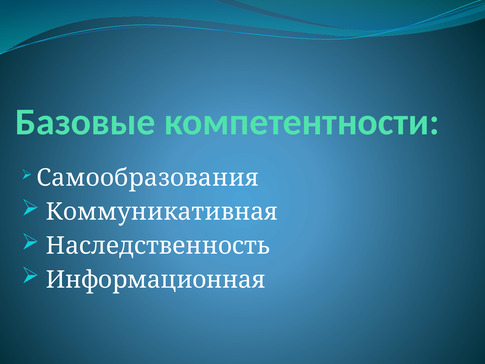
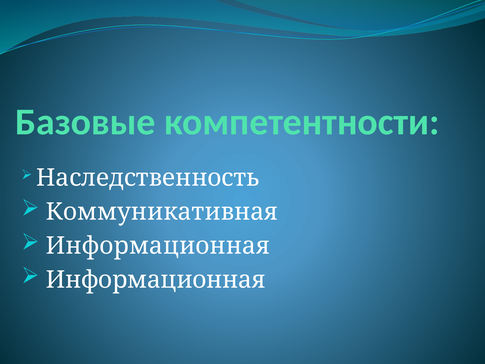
Самообразования: Самообразования -> Наследственность (148, 178)
Наследственность: Наследственность -> Информационная (158, 246)
